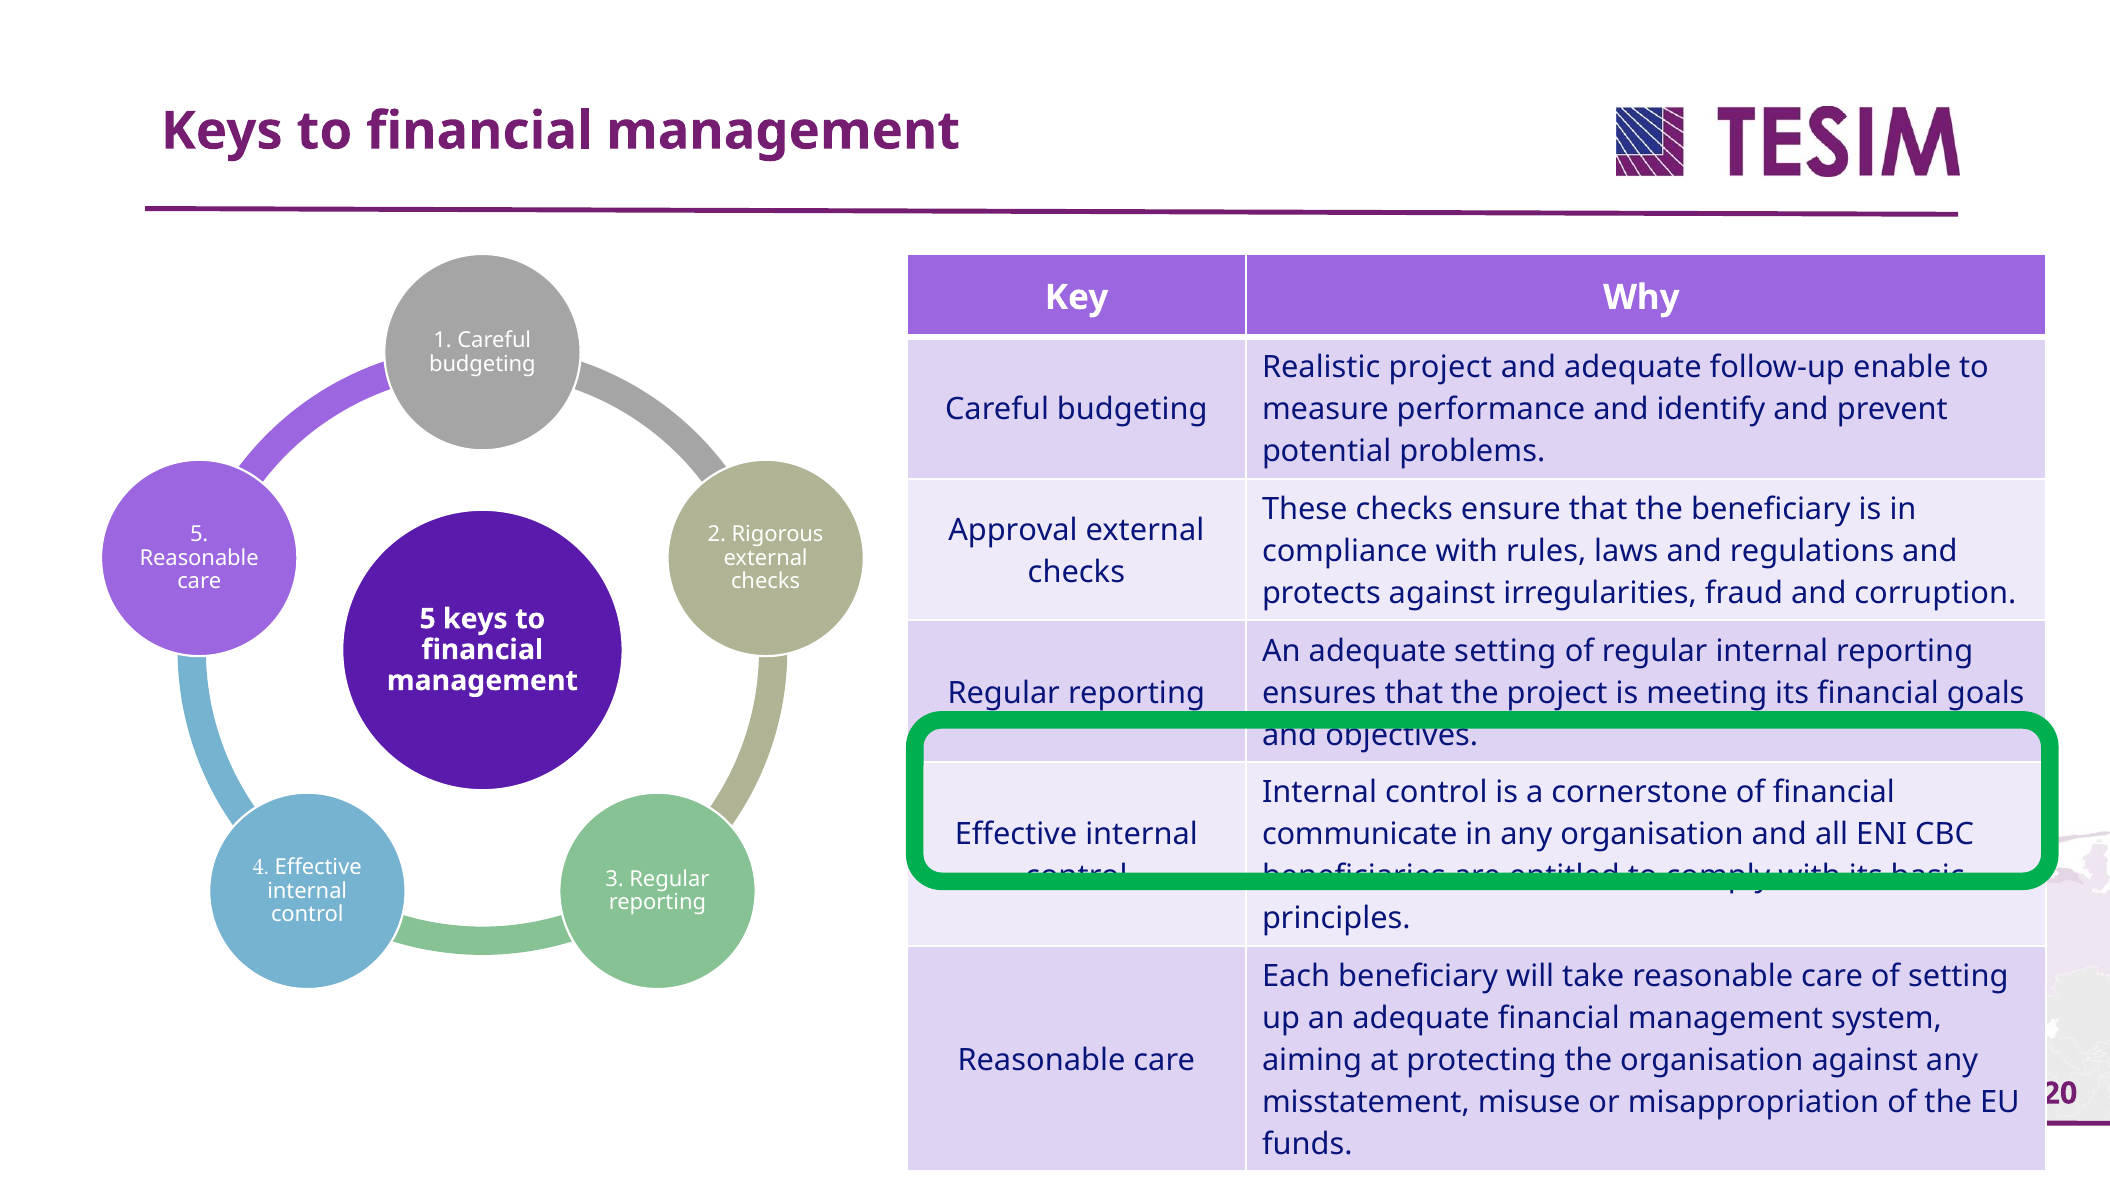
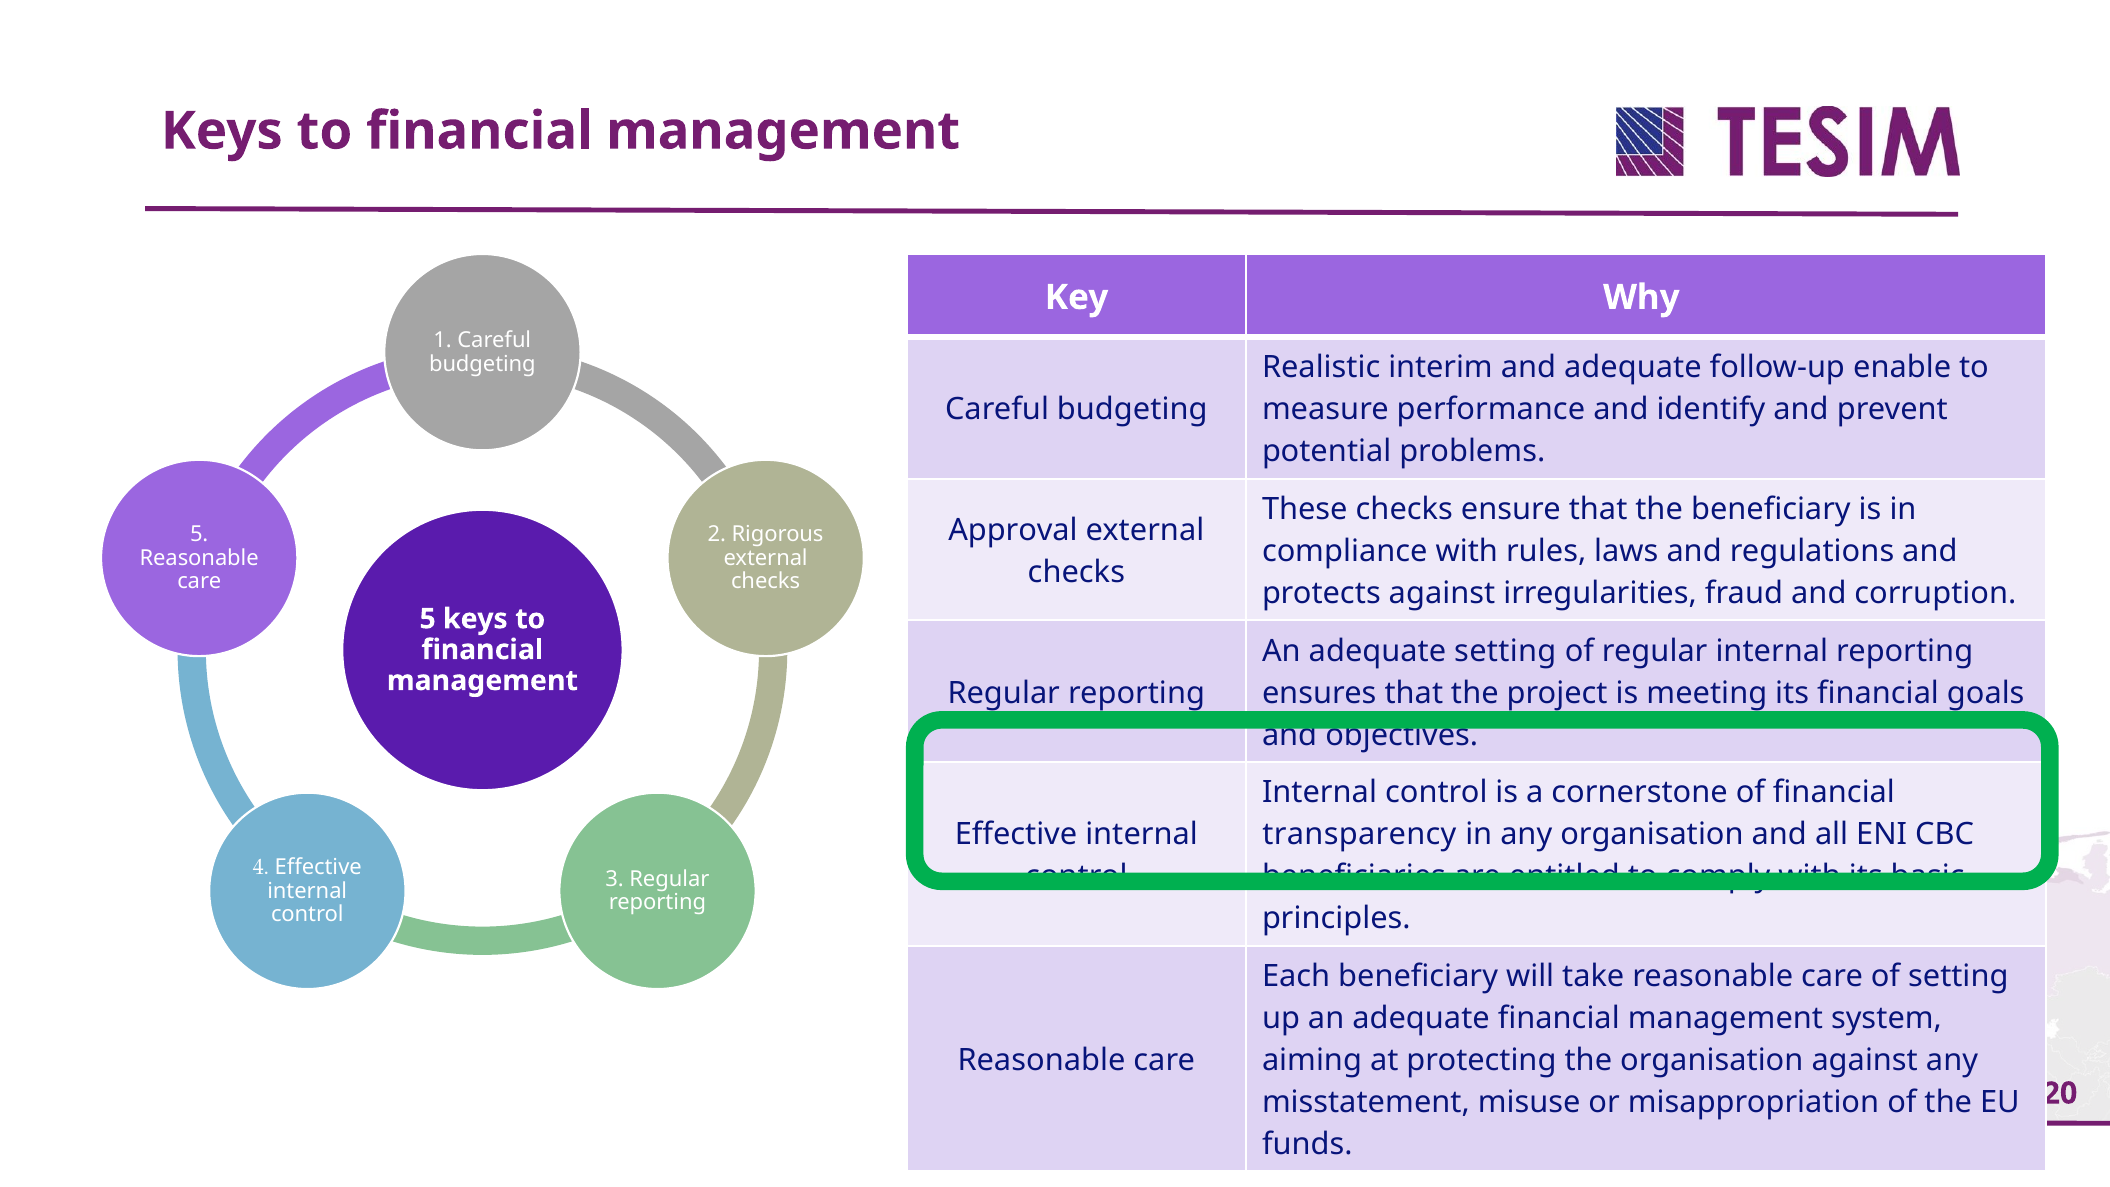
Realistic project: project -> interim (1440, 368)
communicate: communicate -> transparency (1359, 835)
